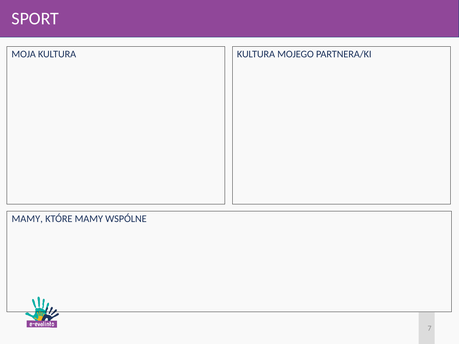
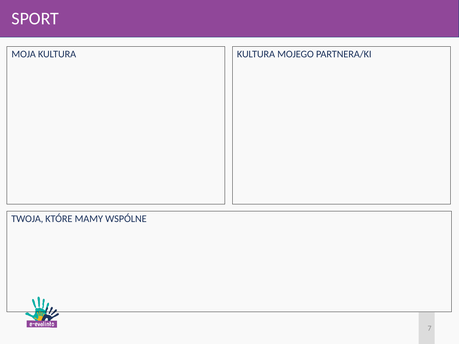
MAMY: MAMY -> TWOJA (27, 219)
